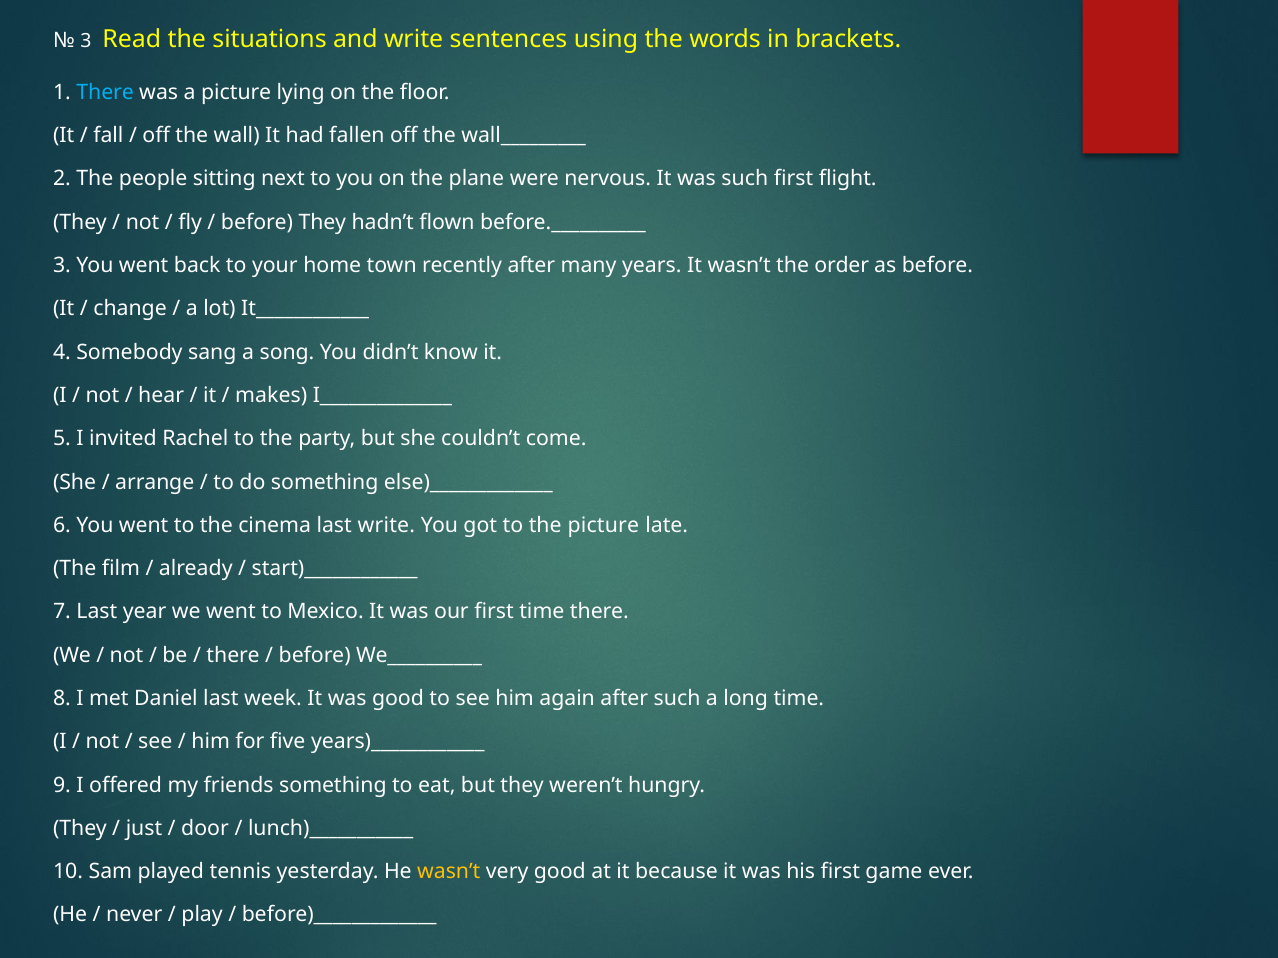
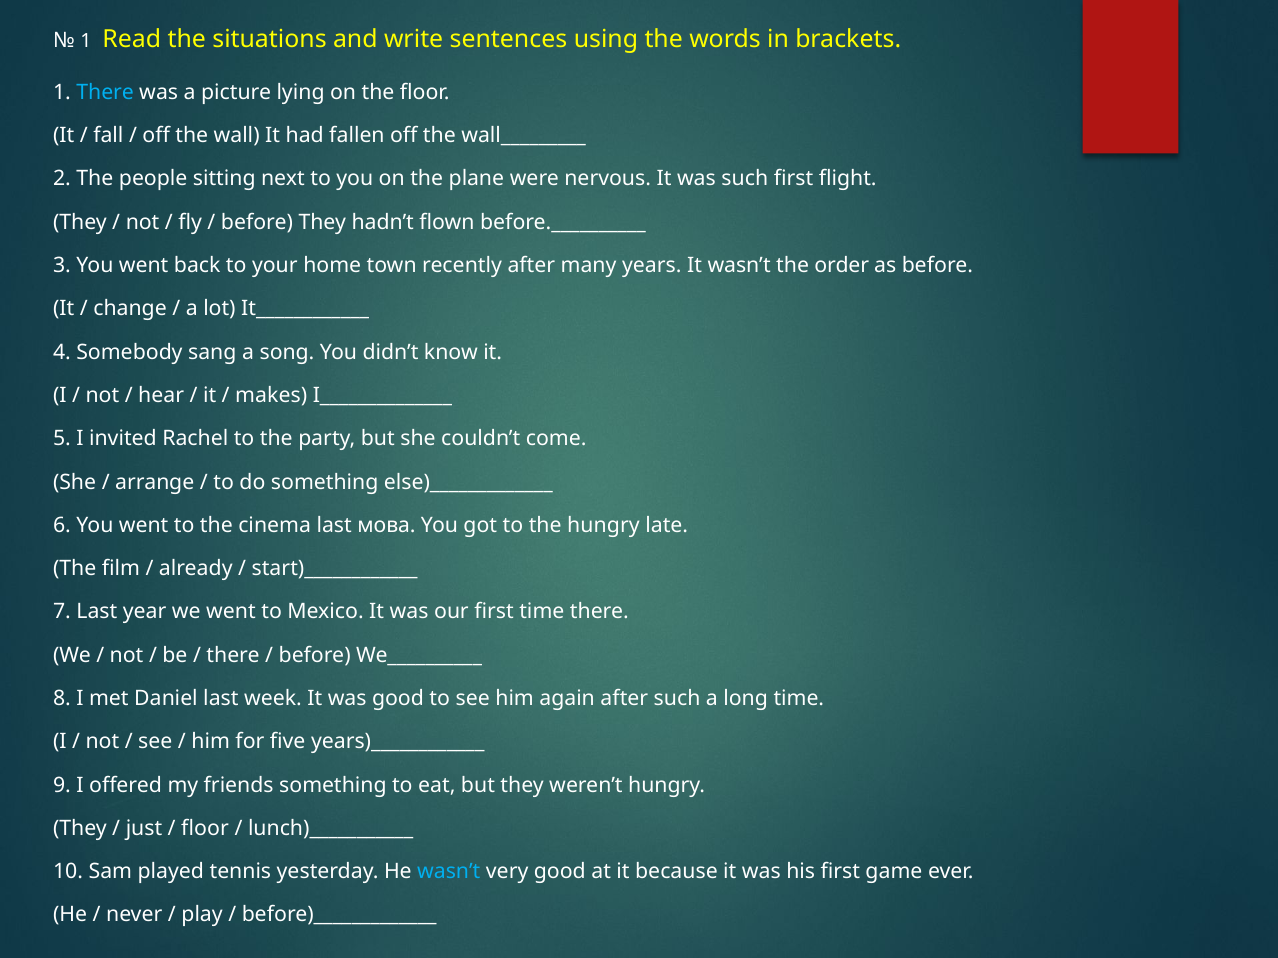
3: 3 -> 1 (86, 41)
last write: write -> мова (387, 526)
the picture: picture -> hungry (603, 526)
door: door -> floor (205, 829)
wasn’t colour: yellow -> light blue (449, 872)
